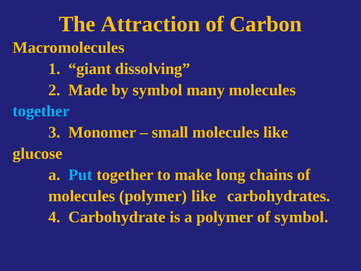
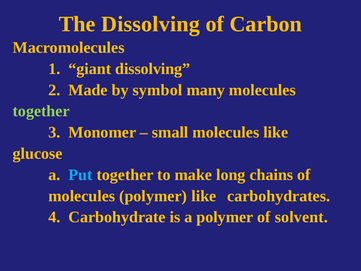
The Attraction: Attraction -> Dissolving (150, 24)
together colour: light blue -> light green (41, 111)
of symbol: symbol -> solvent (301, 217)
